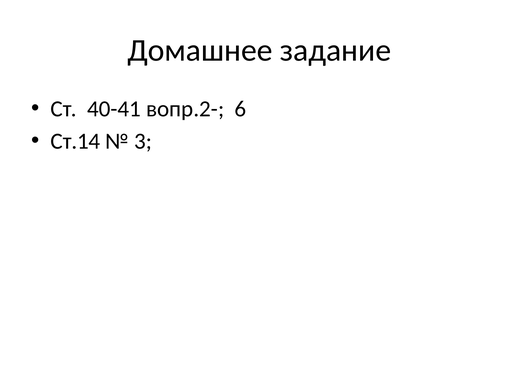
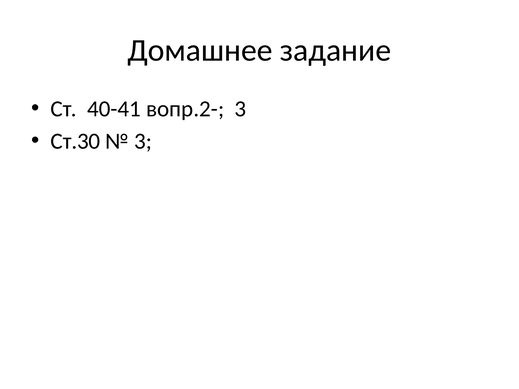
вопр.2- 6: 6 -> 3 (240, 109)
Ст.14: Ст.14 -> Ст.30 (75, 141)
